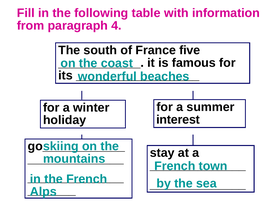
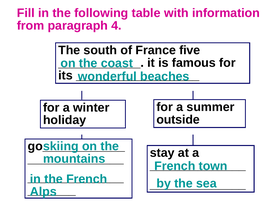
interest: interest -> outside (178, 119)
